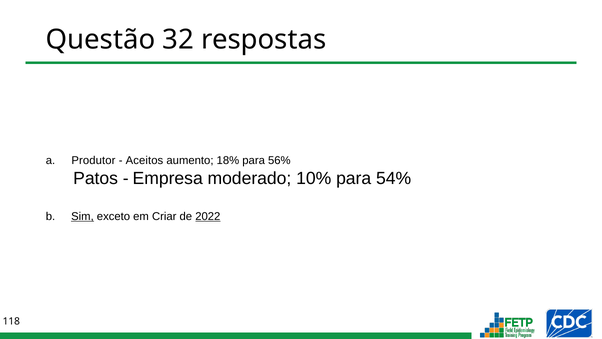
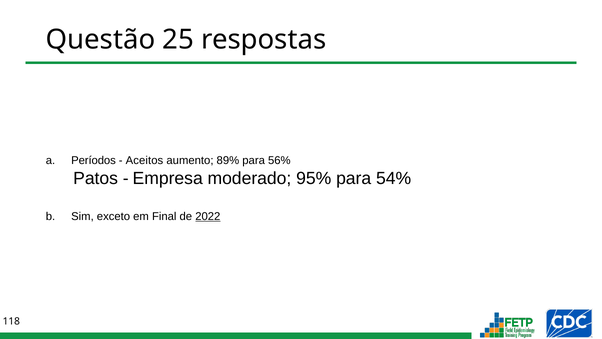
32: 32 -> 25 (178, 40)
Produtor: Produtor -> Períodos (94, 161)
18%: 18% -> 89% (228, 161)
10%: 10% -> 95% (314, 178)
Sim underline: present -> none (82, 216)
Criar: Criar -> Final (164, 216)
